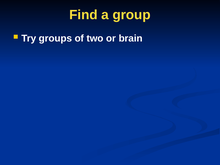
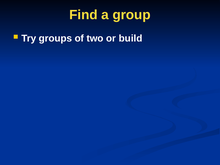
brain: brain -> build (131, 38)
